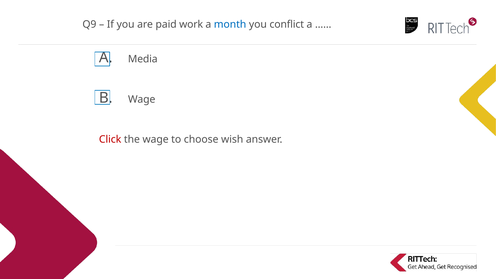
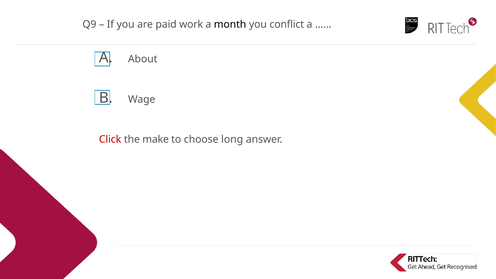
month colour: blue -> black (230, 24)
Media: Media -> About (143, 59)
the wage: wage -> make (156, 140)
wish: wish -> long (232, 140)
